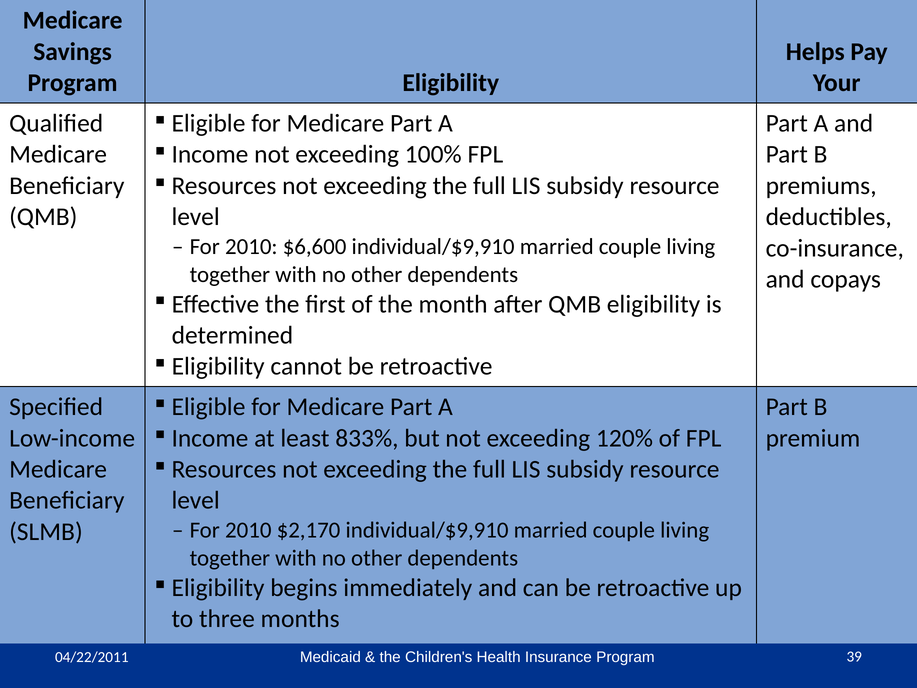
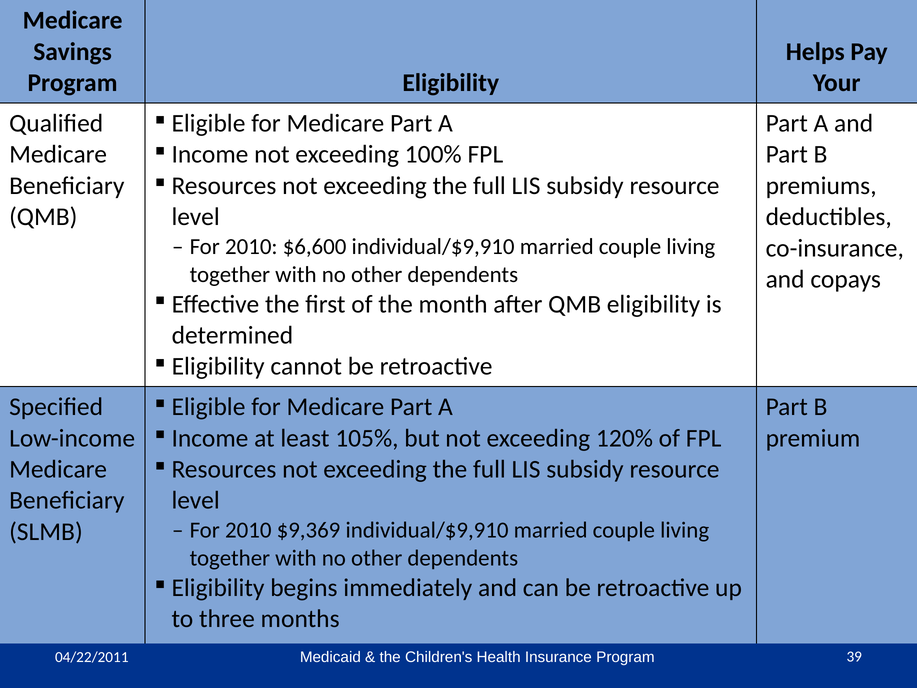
833%: 833% -> 105% (367, 438)
$2,170: $2,170 -> $9,369 (308, 530)
